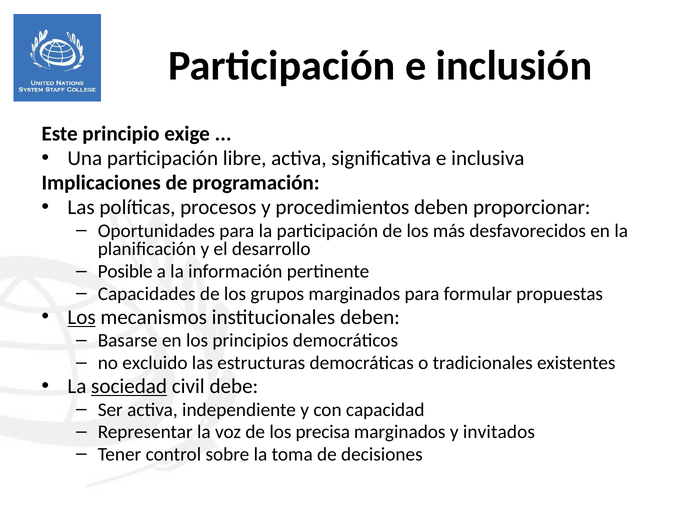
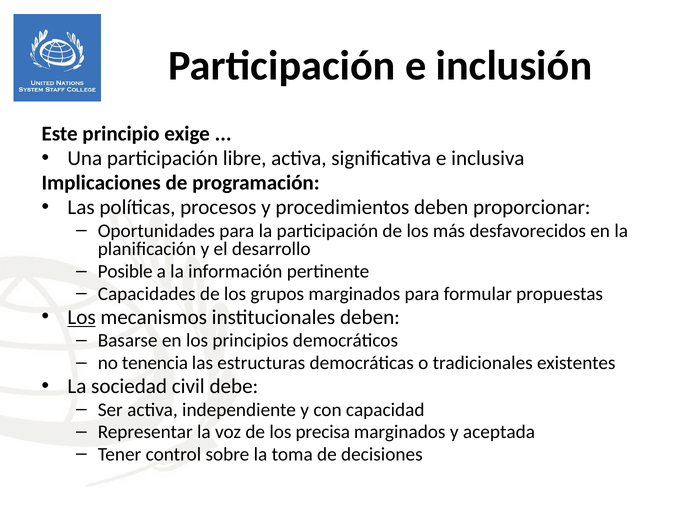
excluido: excluido -> tenencia (155, 363)
sociedad underline: present -> none (129, 386)
invitados: invitados -> aceptada (499, 432)
